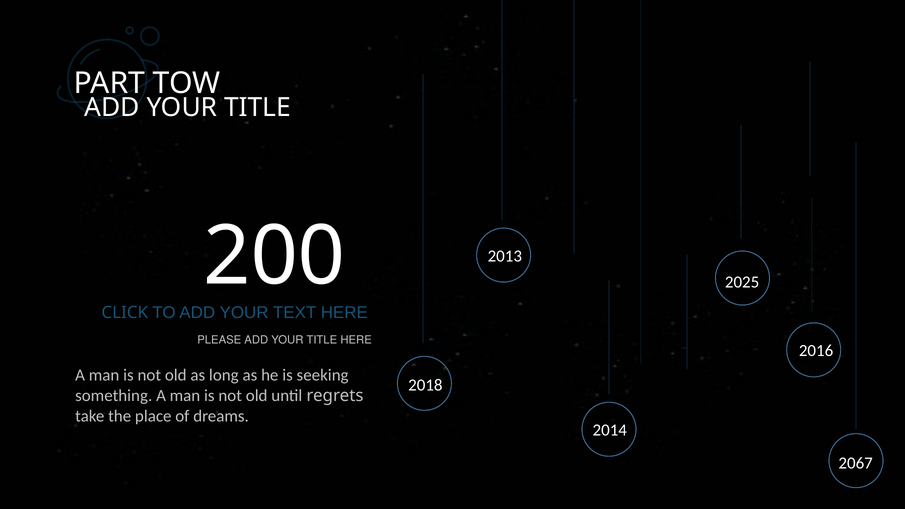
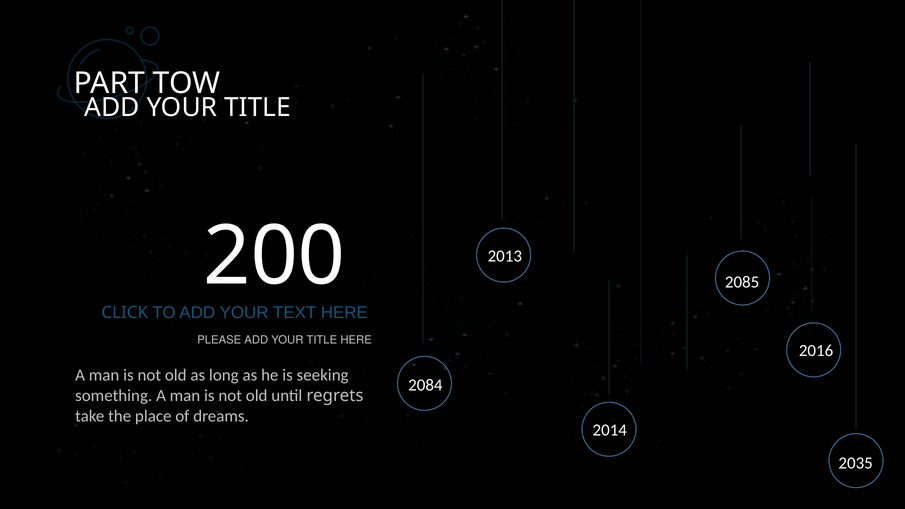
2025: 2025 -> 2085 (742, 282)
2018: 2018 -> 2084 (425, 385)
2067: 2067 -> 2035 (856, 463)
